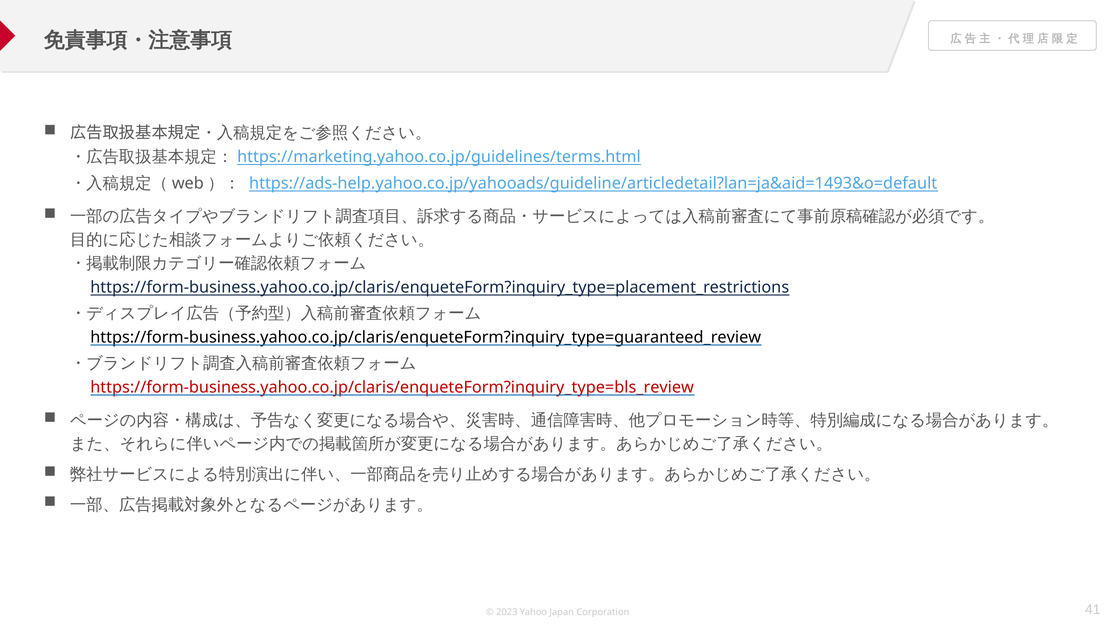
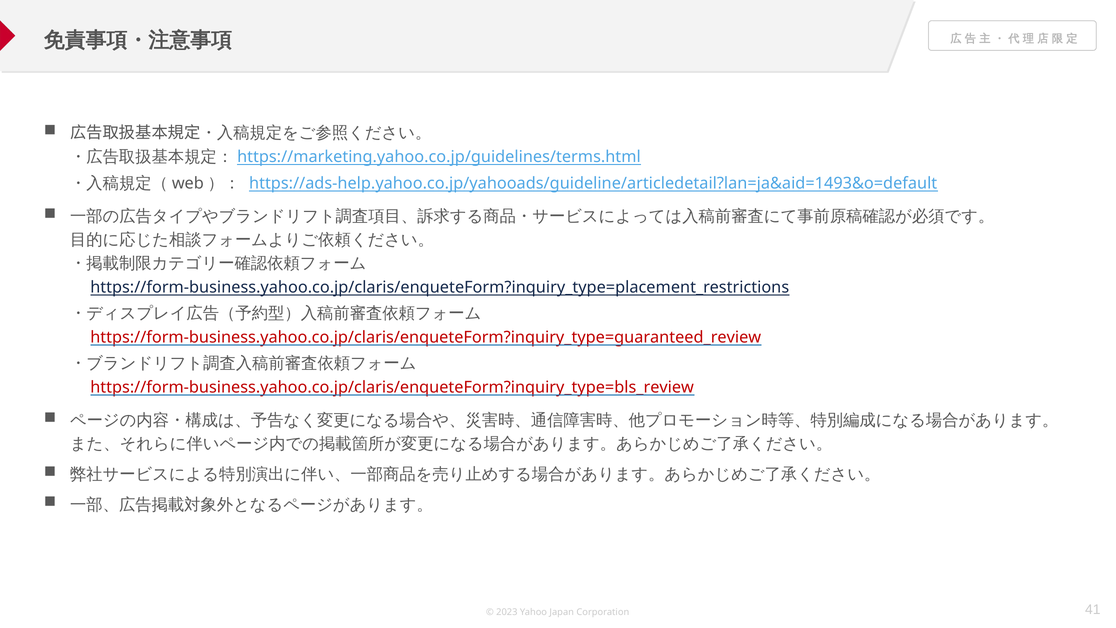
https://form-business.yahoo.co.jp/claris/enqueteForm?inquiry_type=guaranteed_review colour: black -> red (426, 337)
